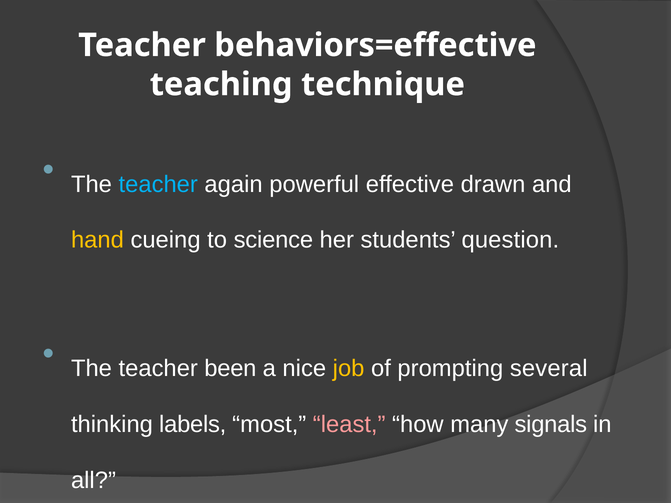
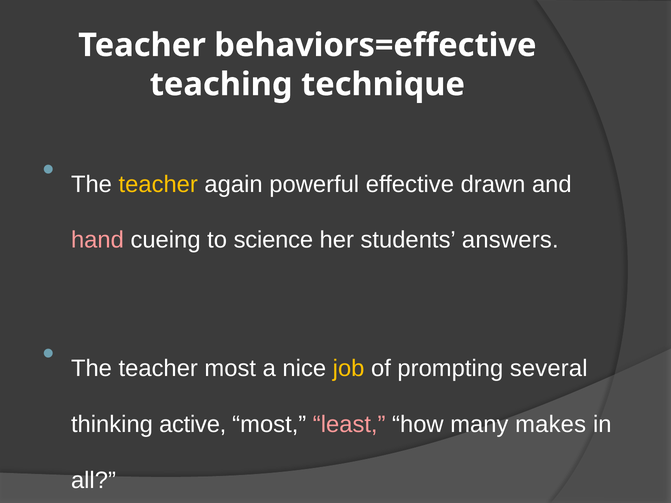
teacher colour: light blue -> yellow (158, 184)
hand colour: yellow -> pink (97, 240)
question: question -> answers (510, 240)
teacher been: been -> most (230, 369)
labels: labels -> active (193, 425)
signals: signals -> makes (551, 425)
